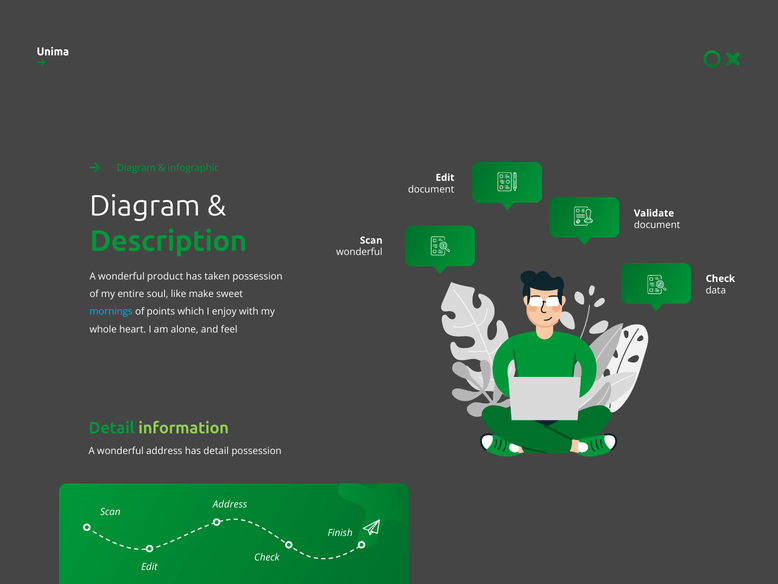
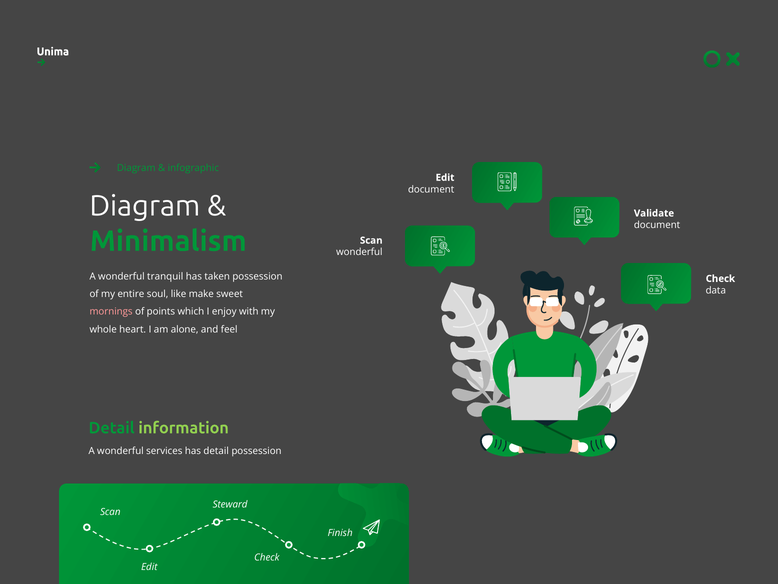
Description: Description -> Minimalism (168, 241)
product: product -> tranquil (165, 276)
mornings colour: light blue -> pink (111, 311)
wonderful address: address -> services (164, 451)
Address: Address -> Steward (230, 504)
